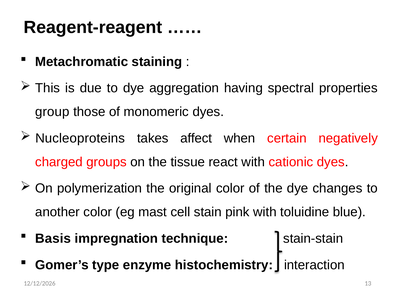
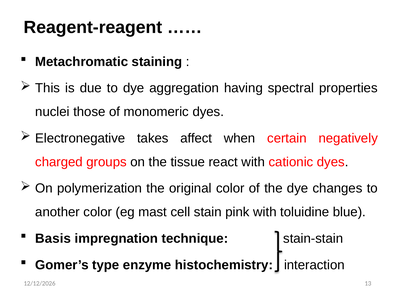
group: group -> nuclei (52, 112)
Nucleoproteins: Nucleoproteins -> Electronegative (80, 138)
